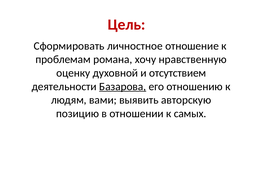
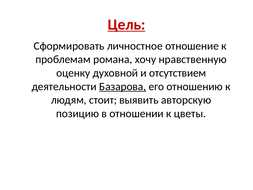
Цель underline: none -> present (127, 24)
вами: вами -> стоит (103, 100)
самых: самых -> цветы (190, 113)
